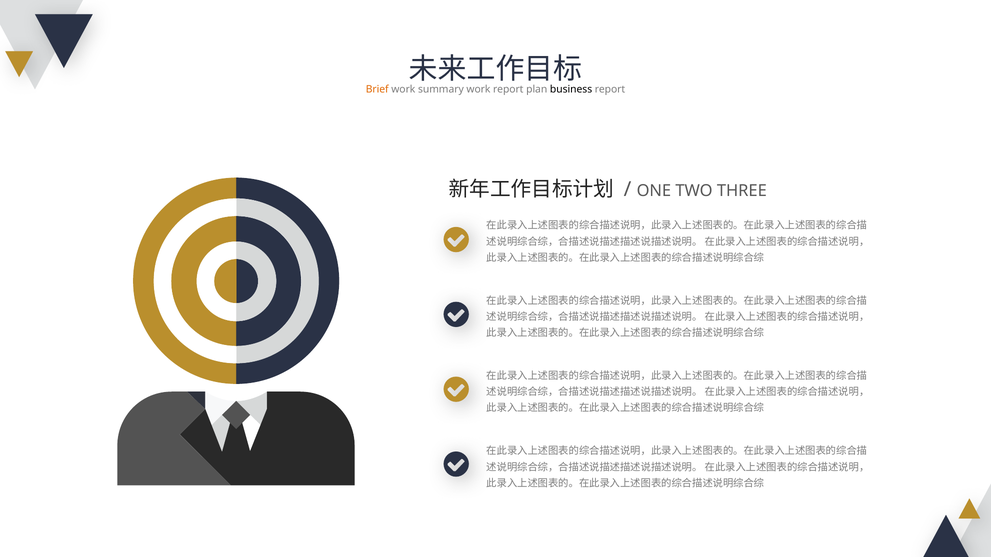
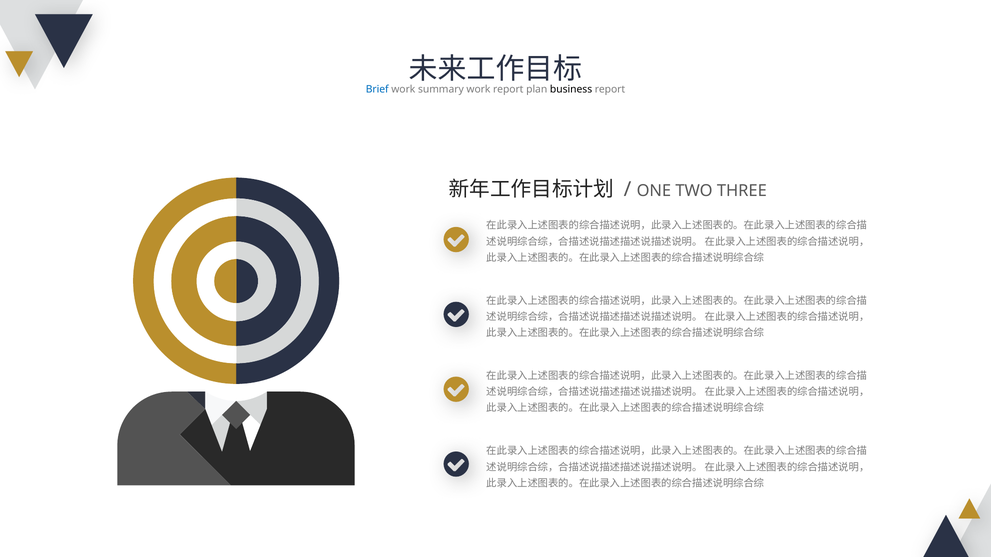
Brief colour: orange -> blue (377, 89)
